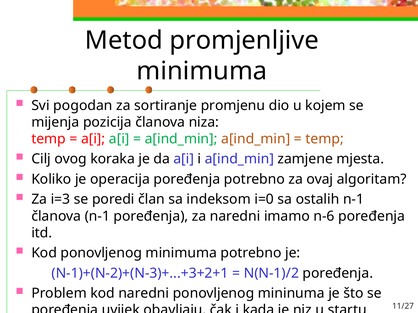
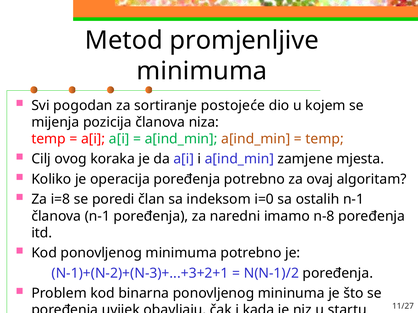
promjenu: promjenu -> postojeće (233, 106)
i=3: i=3 -> i=8 (61, 200)
n-6: n-6 -> n-8 (324, 216)
kod naredni: naredni -> binarna (144, 294)
